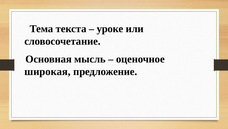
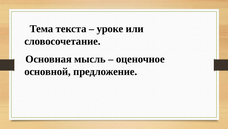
широкая: широкая -> основной (48, 71)
